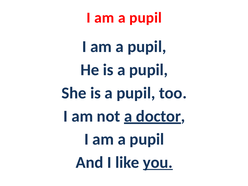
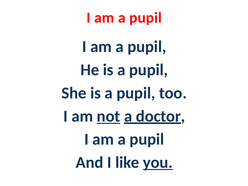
not underline: none -> present (109, 116)
